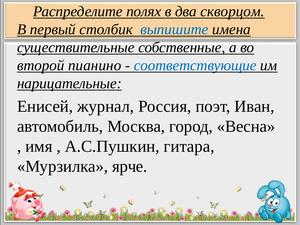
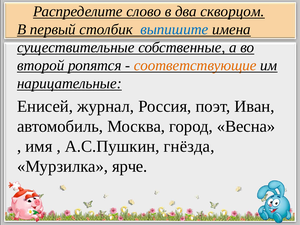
полях: полях -> слово (144, 12)
пианино: пианино -> ропятся (95, 66)
соответствующие colour: blue -> orange (195, 66)
гитара: гитара -> гнёзда (189, 146)
